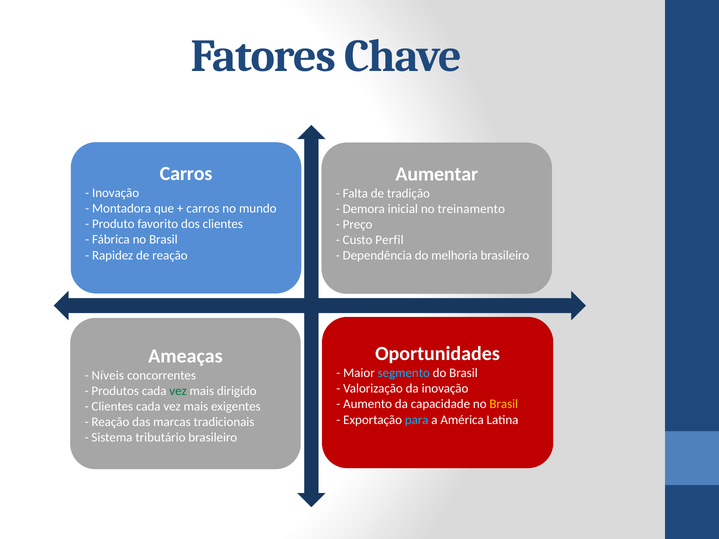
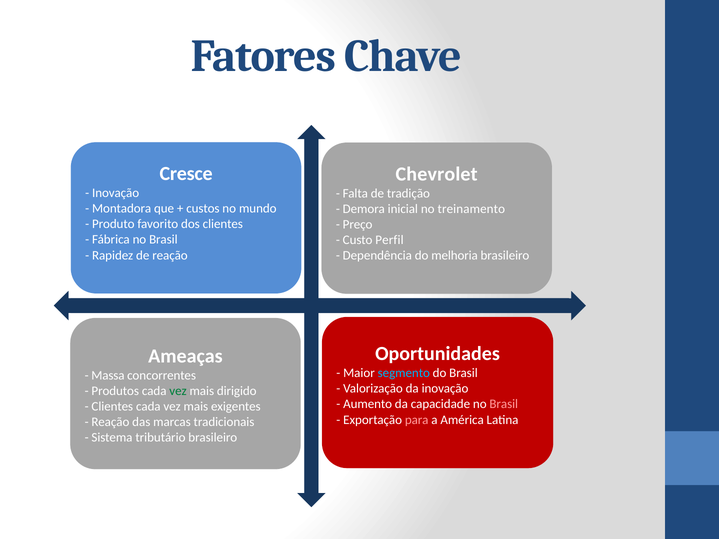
Carros: Carros -> Cresce (186, 174)
Aumentar: Aumentar -> Chevrolet (437, 174)
carros: carros -> custos (203, 209)
Níveis: Níveis -> Massa (108, 375)
Brasil colour: yellow -> pink (504, 404)
para colour: light blue -> pink (417, 420)
